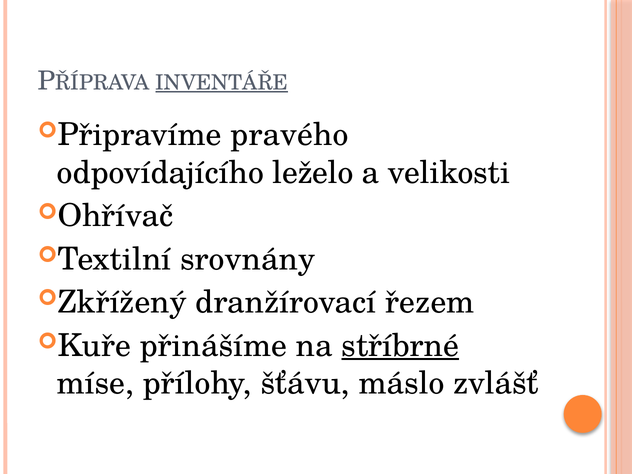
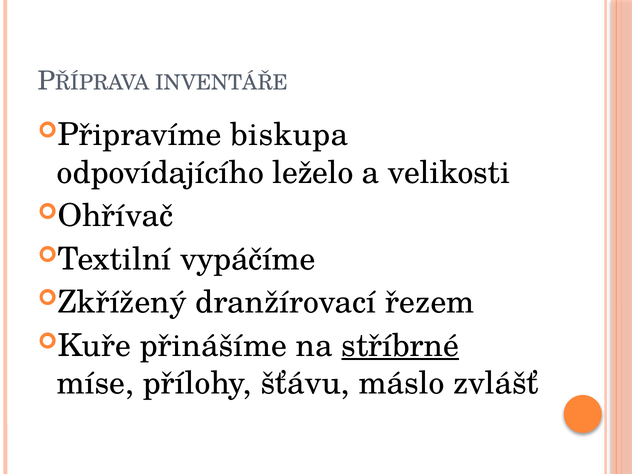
INVENTÁŘE underline: present -> none (222, 83)
pravého: pravého -> biskupa (289, 135)
srovnány: srovnány -> vypáčíme (248, 259)
